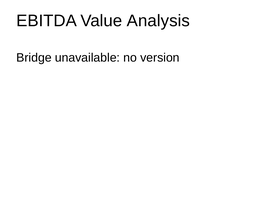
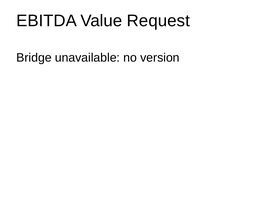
Analysis: Analysis -> Request (158, 21)
